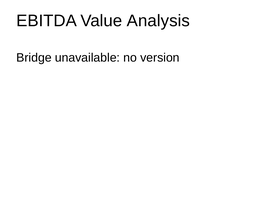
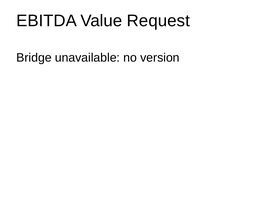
Analysis: Analysis -> Request (158, 21)
